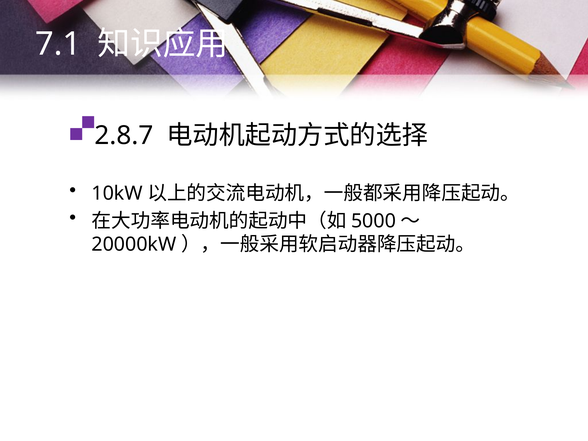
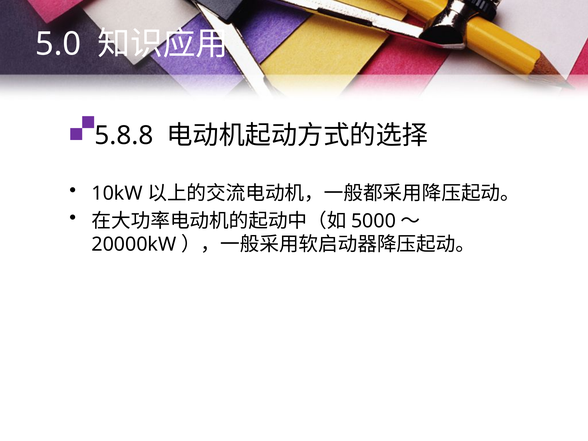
7.1: 7.1 -> 5.0 (58, 44)
2.8.7: 2.8.7 -> 5.8.8 (124, 136)
